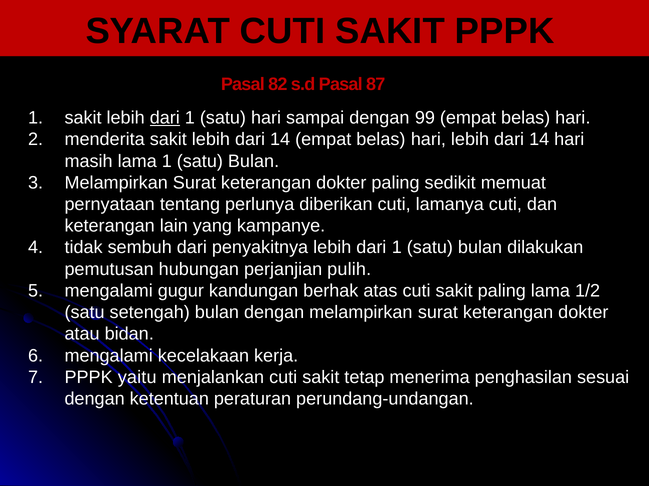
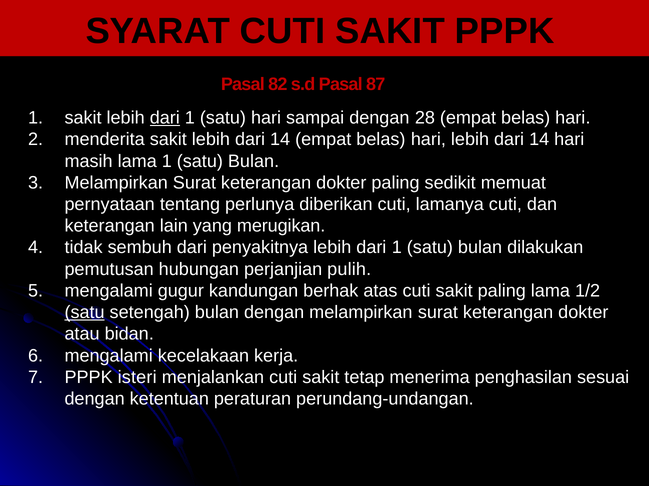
99: 99 -> 28 (425, 118)
kampanye: kampanye -> merugikan (281, 226)
satu underline: none -> present (85, 313)
yaitu: yaitu -> isteri (137, 378)
